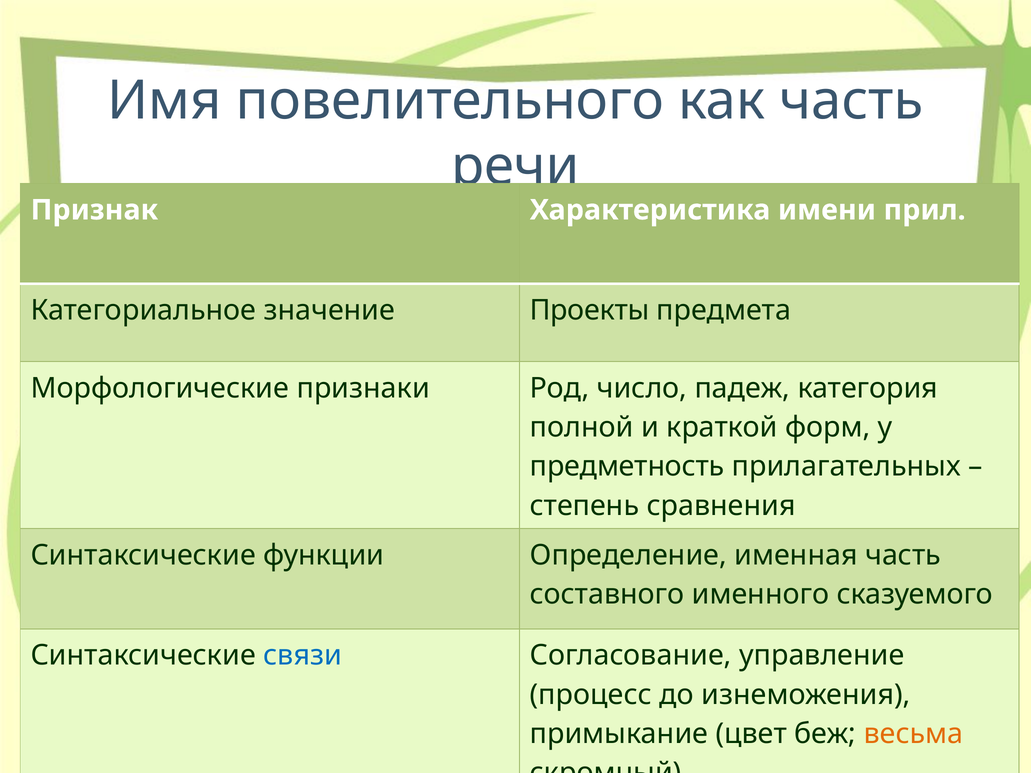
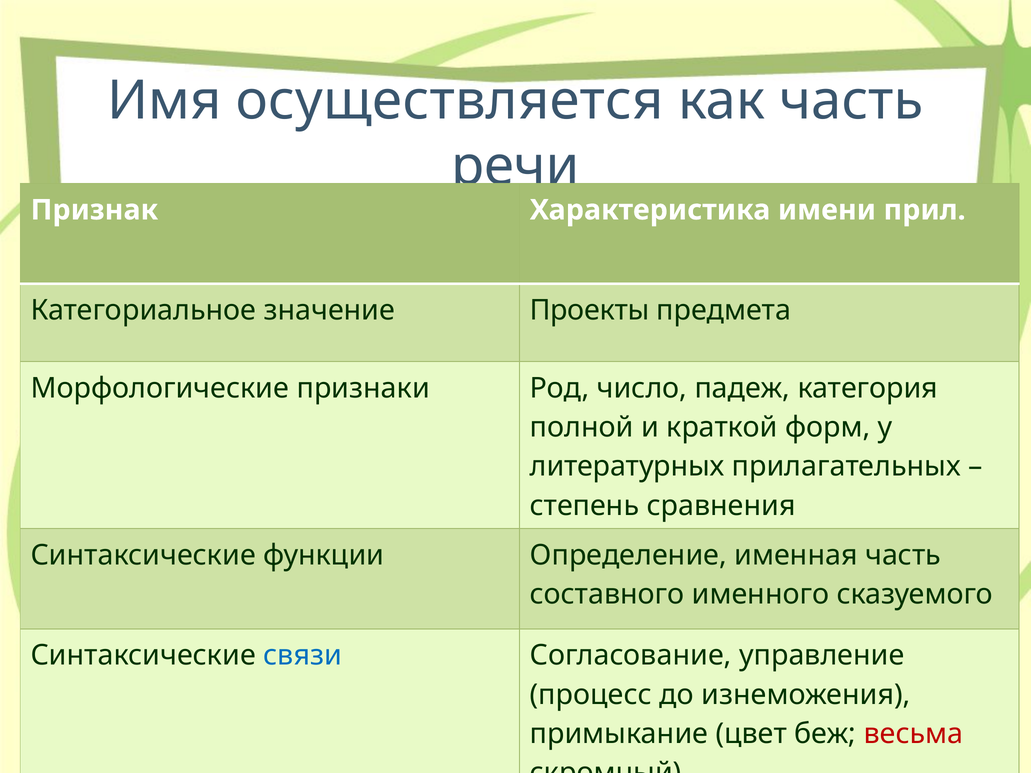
повелительного: повелительного -> осуществляется (450, 101)
предметность: предметность -> литературных (627, 467)
весьма colour: orange -> red (913, 734)
